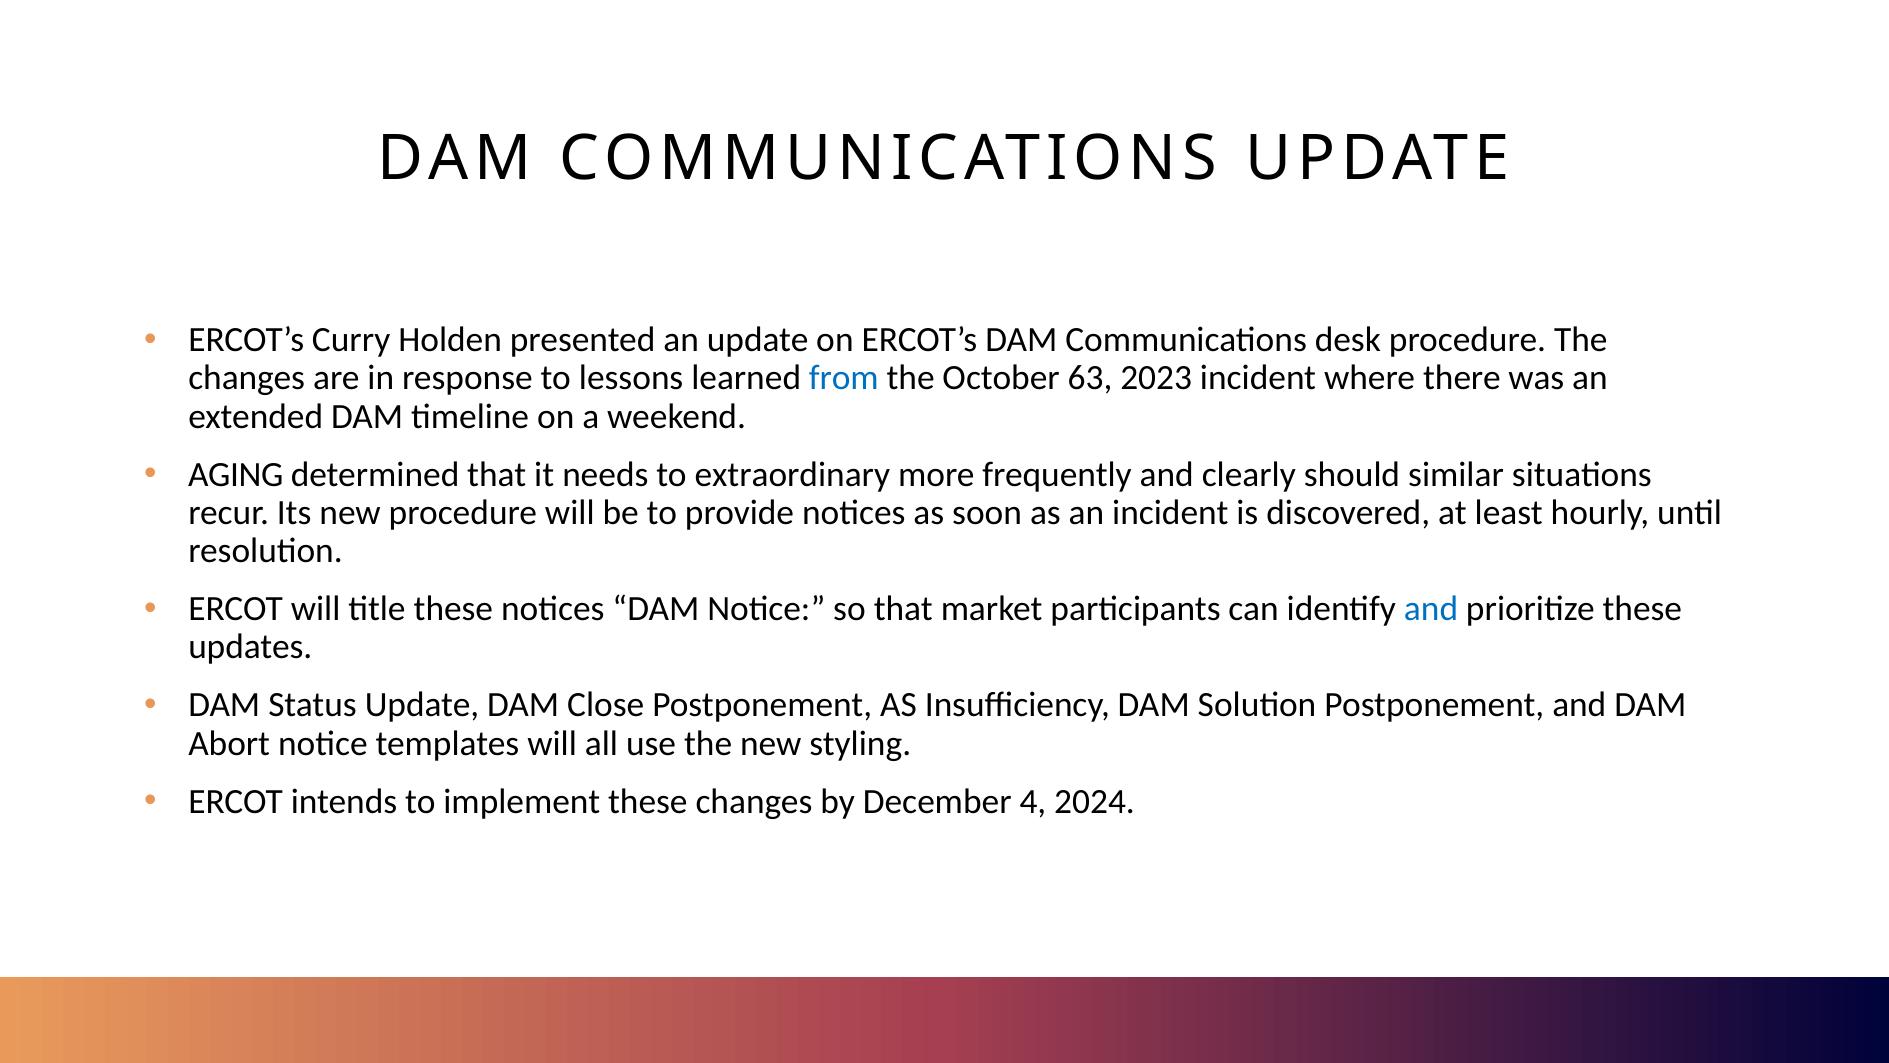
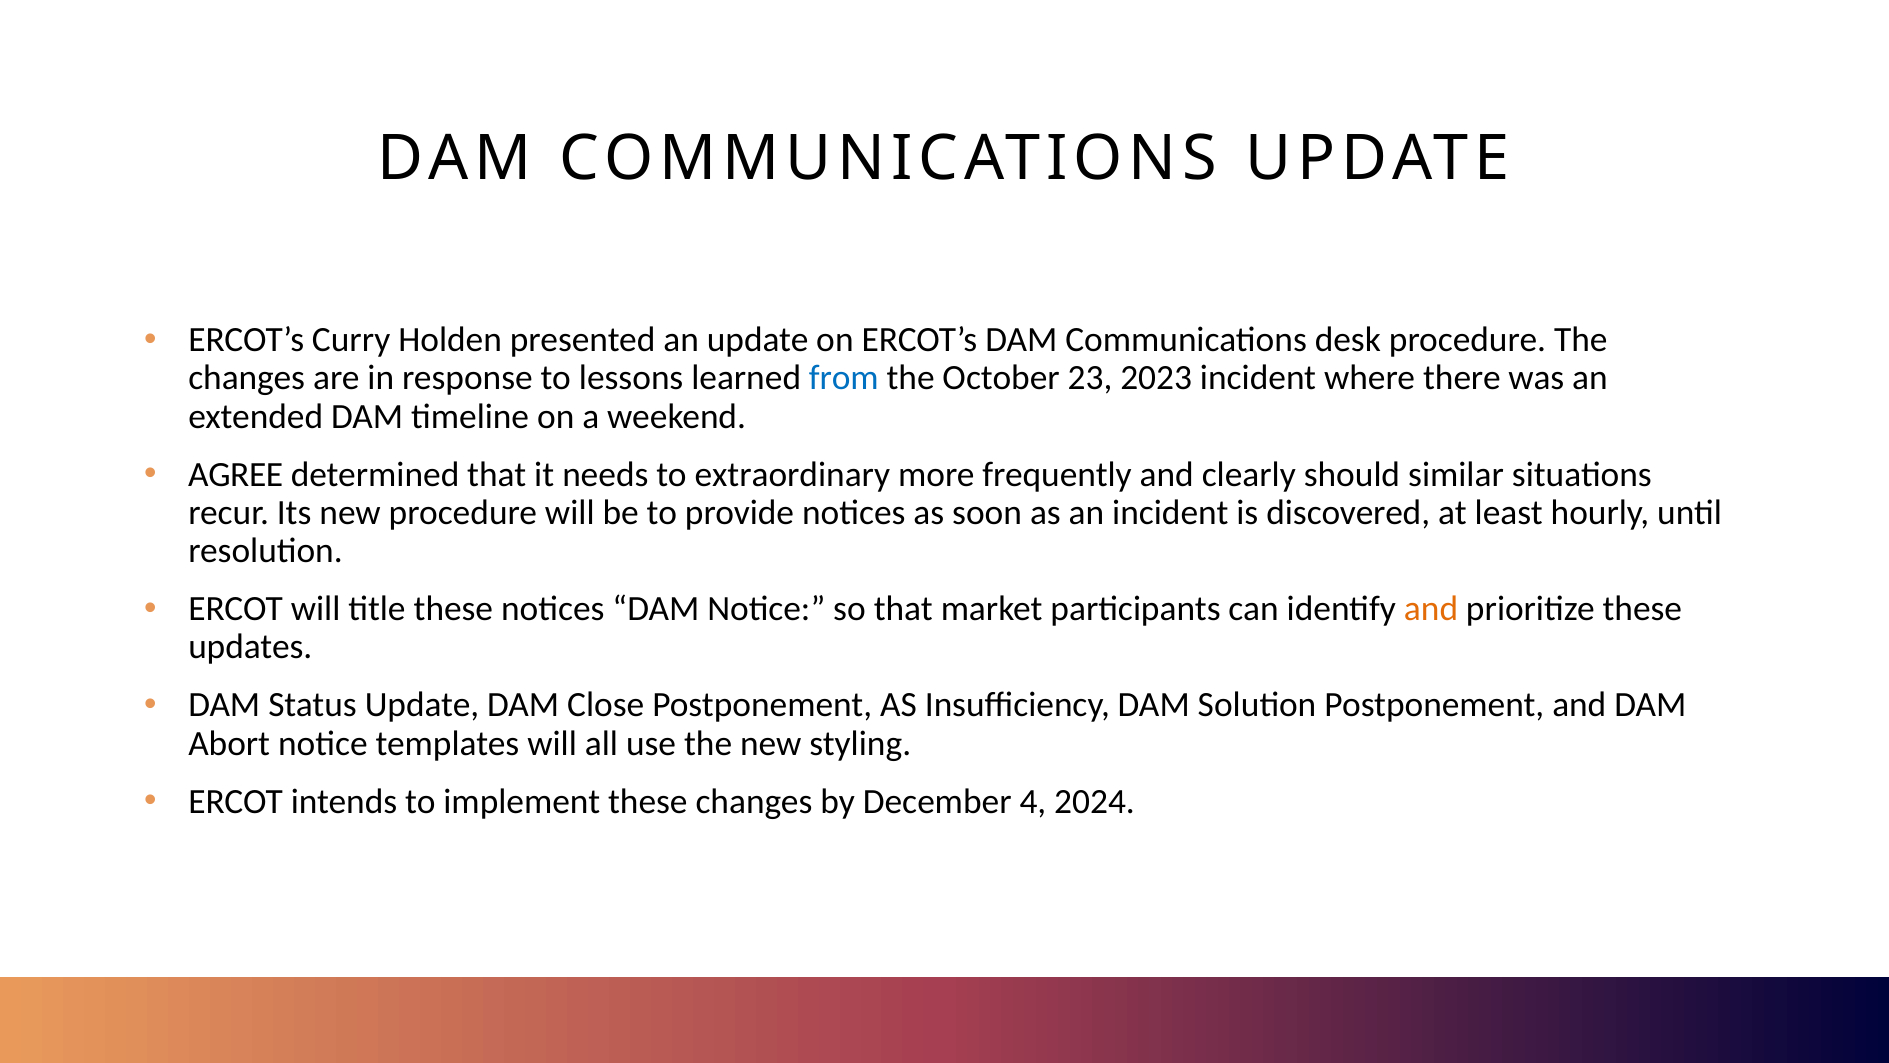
63: 63 -> 23 (1090, 378)
AGING: AGING -> AGREE (236, 474)
and colour: blue -> orange (1431, 609)
